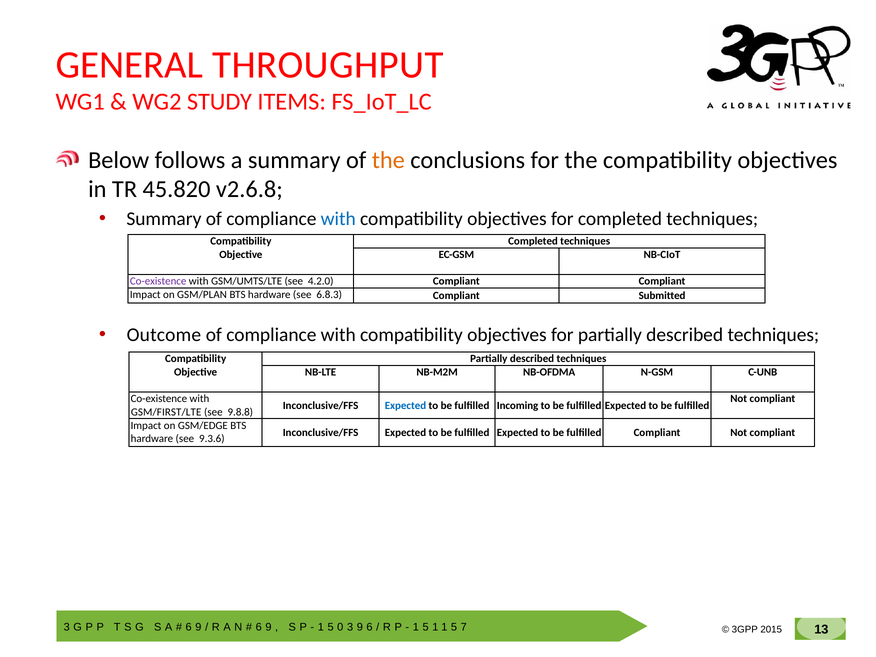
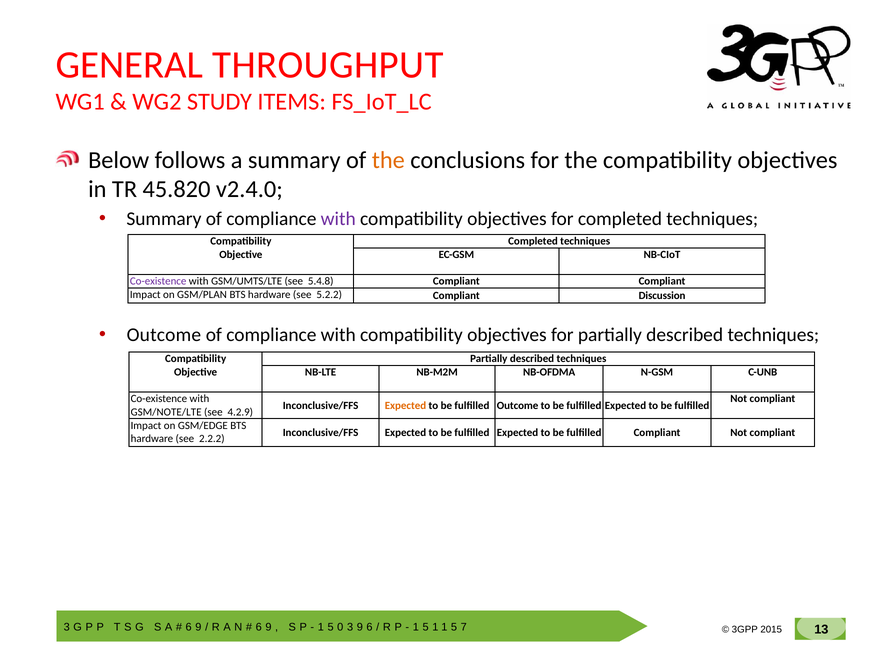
v2.6.8: v2.6.8 -> v2.4.0 (249, 189)
with colour: blue -> purple (338, 219)
4.2.0: 4.2.0 -> 5.4.8 (321, 281)
6.8.3: 6.8.3 -> 5.2.2 (329, 295)
Submitted: Submitted -> Discussion (662, 295)
Expected colour: blue -> orange (405, 405)
fulfilled Incoming: Incoming -> Outcome (518, 405)
GSM/FIRST/LTE: GSM/FIRST/LTE -> GSM/NOTE/LTE (166, 412)
9.8.8: 9.8.8 -> 4.2.9 (240, 412)
9.3.6: 9.3.6 -> 2.2.2 (212, 439)
